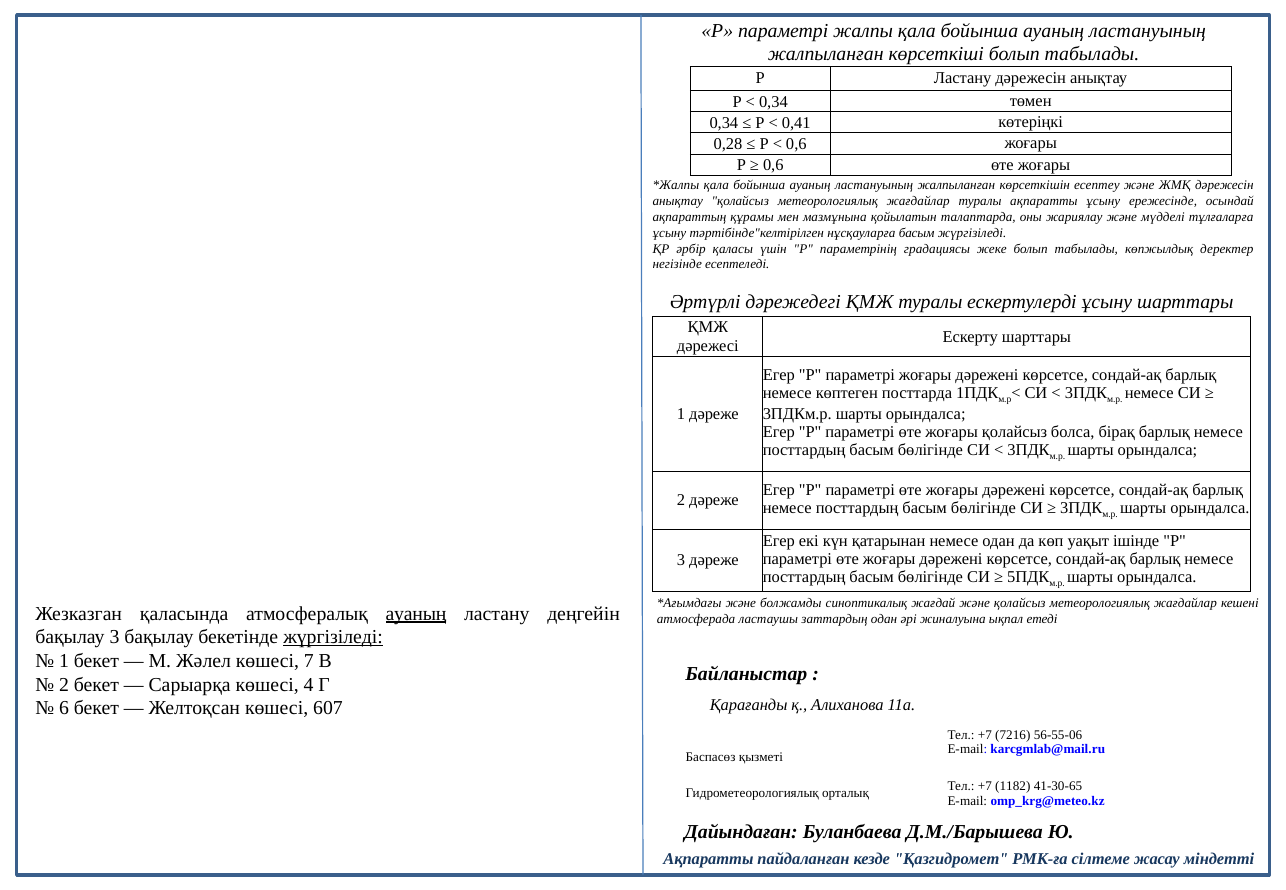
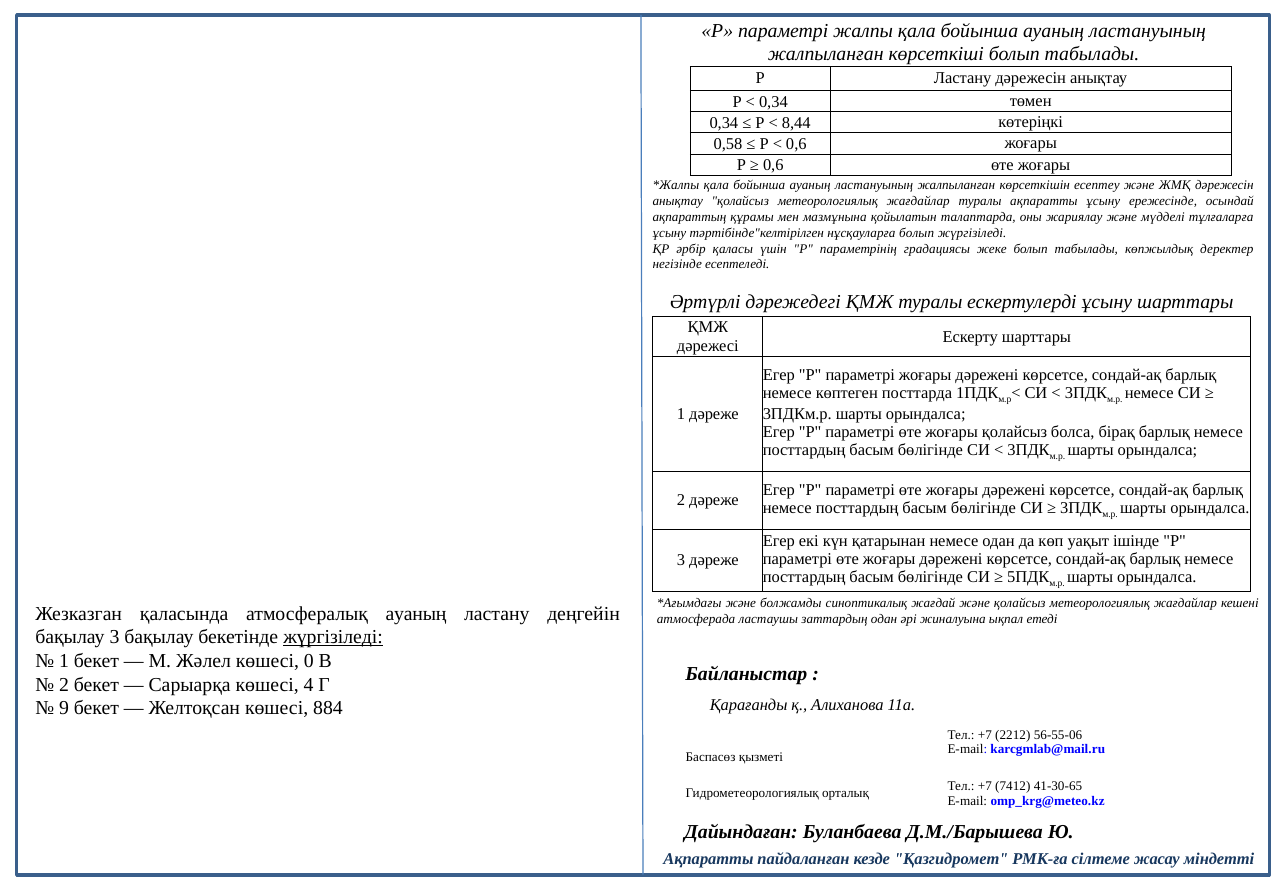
0,41: 0,41 -> 8,44 (796, 123)
0,28: 0,28 -> 0,58 (728, 144)
нұсқауларға басым: басым -> болып (917, 233)
ауаның underline: present -> none (416, 614)
7: 7 -> 0 (309, 661)
6: 6 -> 9 (64, 709)
607: 607 -> 884 (328, 709)
7216: 7216 -> 2212 (1013, 735)
1182: 1182 -> 7412 (1013, 786)
